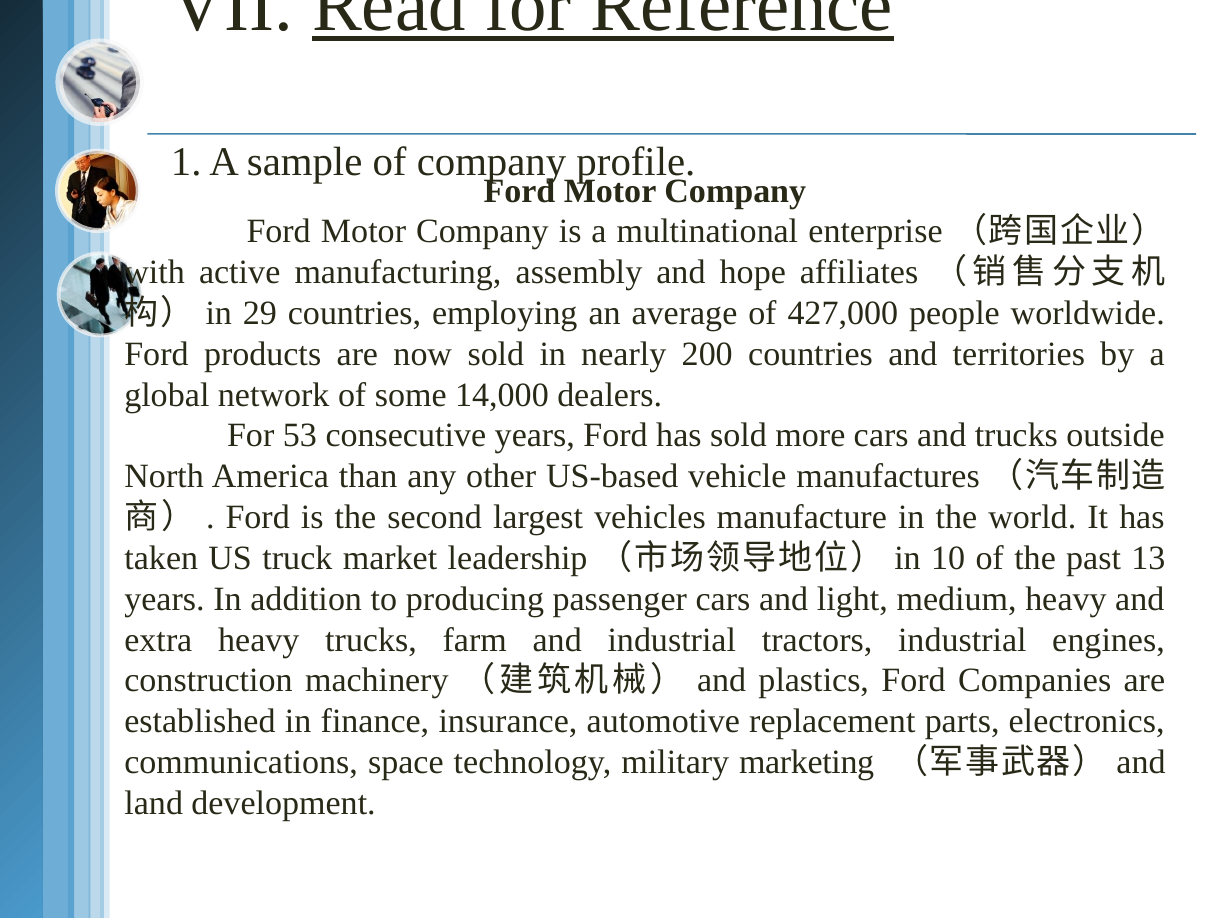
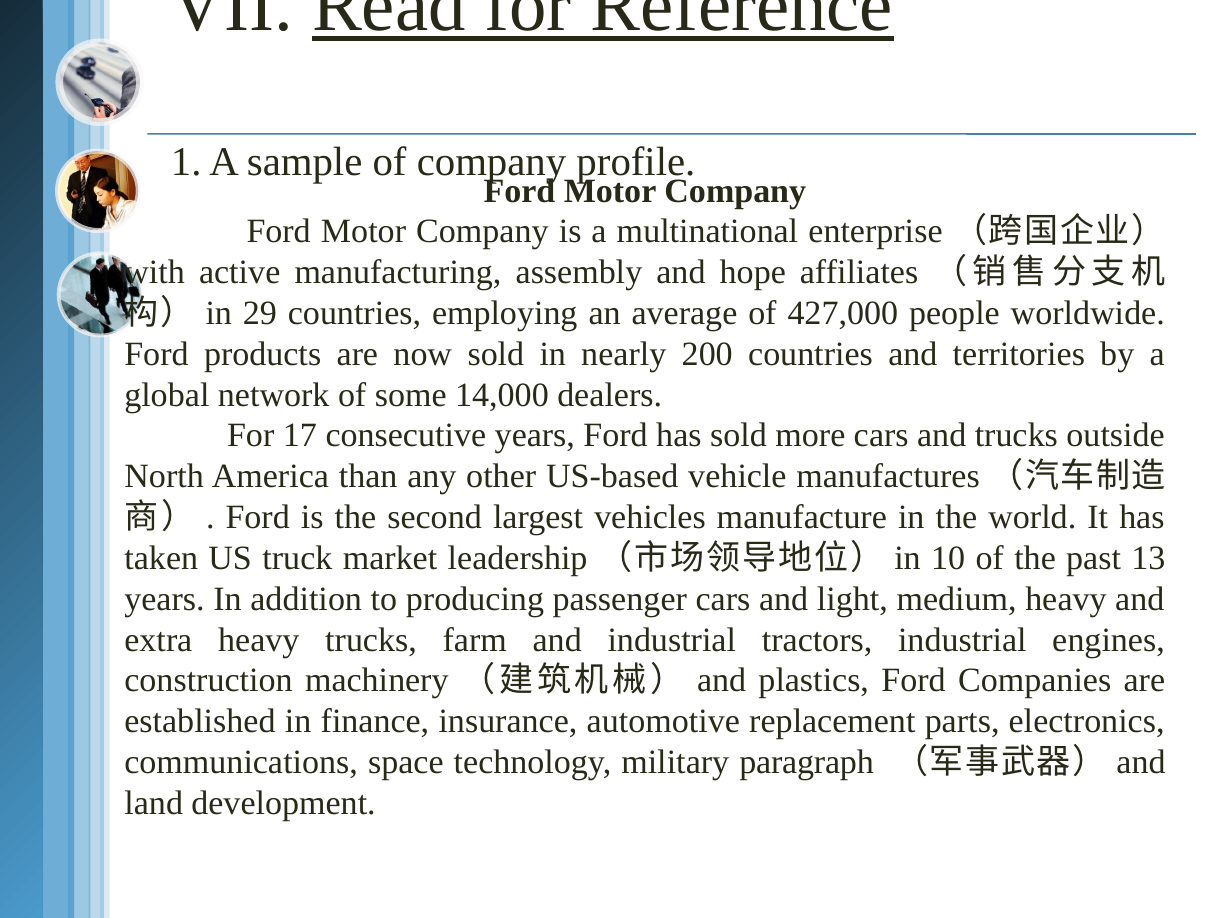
53: 53 -> 17 (300, 436)
marketing: marketing -> paragraph (807, 762)
